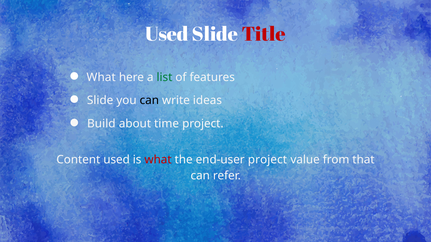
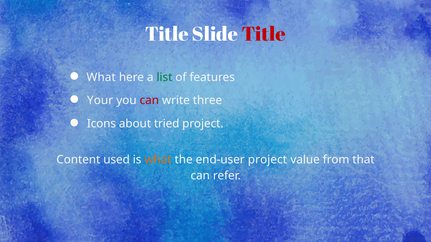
Used: Used -> Title (167, 34)
Slide: Slide -> Your (100, 101)
can colour: black -> red (149, 101)
ideas: ideas -> three (207, 101)
Build: Build -> Icons (101, 124)
time: time -> tried (167, 124)
what colour: red -> orange (158, 160)
